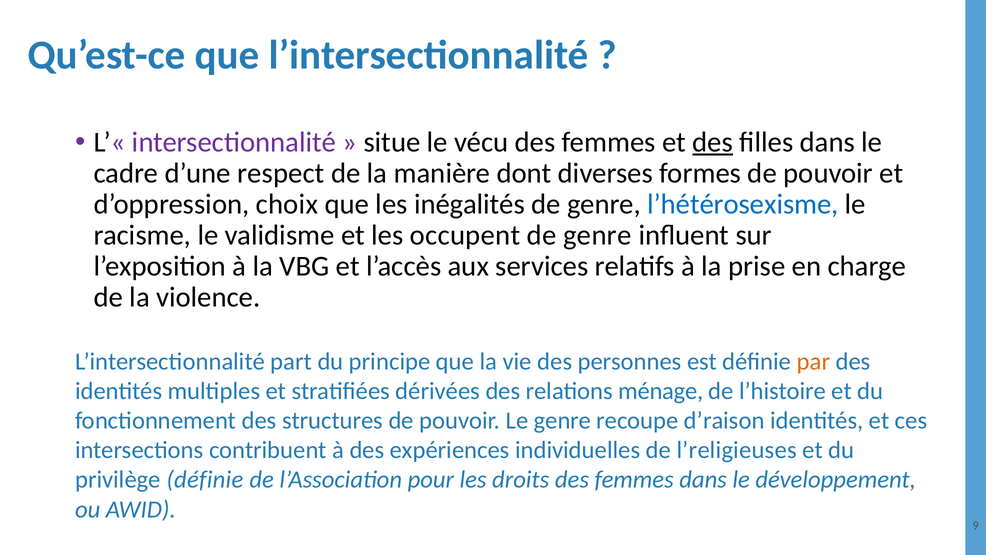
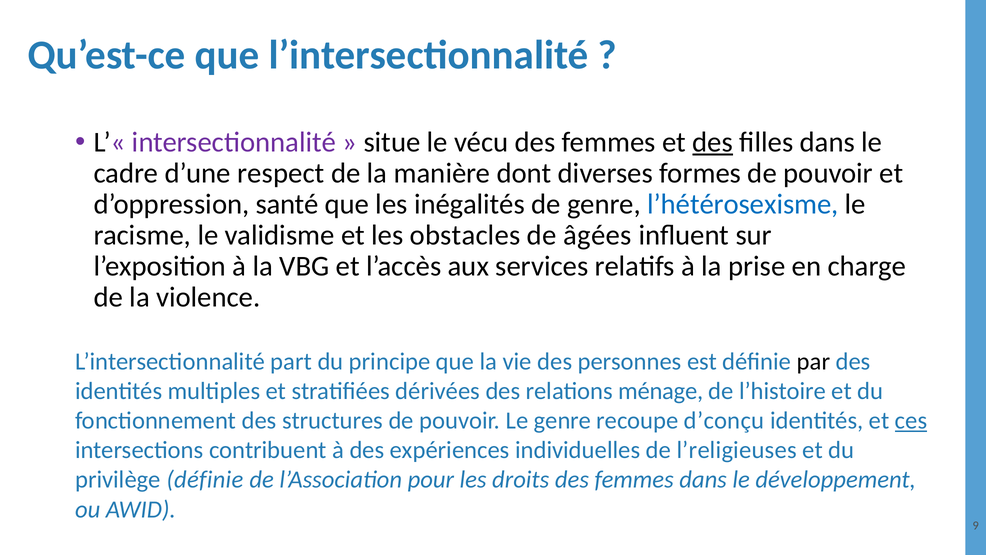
choix: choix -> santé (287, 204)
occupent: occupent -> obstacles (465, 235)
genre: genre -> âgées (597, 235)
par colour: orange -> black (814, 361)
d’raison: d’raison -> d’conçu (724, 420)
ces underline: none -> present (911, 420)
